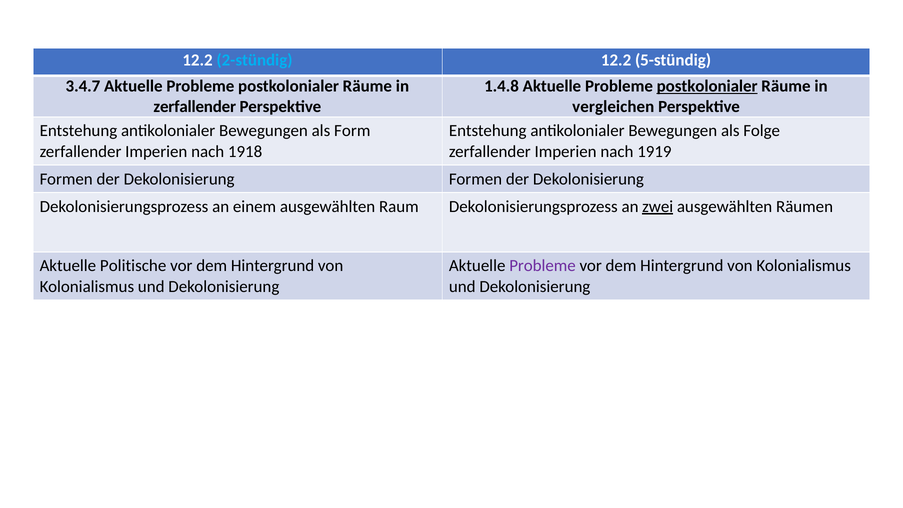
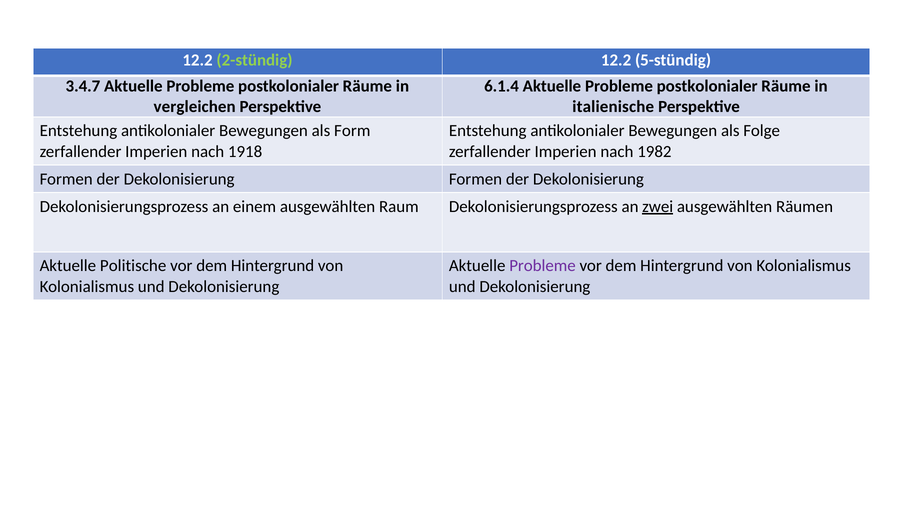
2-stündig colour: light blue -> light green (254, 60)
1.4.8: 1.4.8 -> 6.1.4 (502, 86)
postkolonialer underline: present -> none (707, 86)
zerfallender: zerfallender -> vergleichen (195, 107)
vergleichen: vergleichen -> italienische (613, 107)
1919: 1919 -> 1982 (654, 152)
